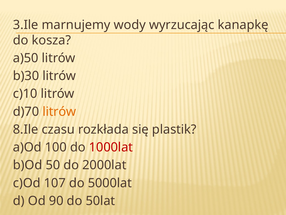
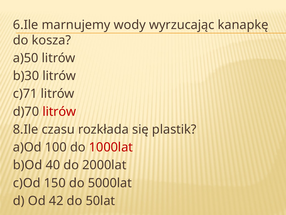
3.Ile: 3.Ile -> 6.Ile (26, 25)
c)10: c)10 -> c)71 (25, 94)
litrów colour: orange -> red (59, 111)
50: 50 -> 40 (53, 165)
107: 107 -> 150 (55, 183)
90: 90 -> 42 (56, 200)
